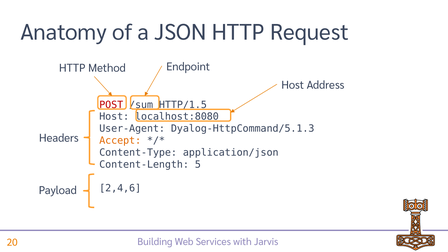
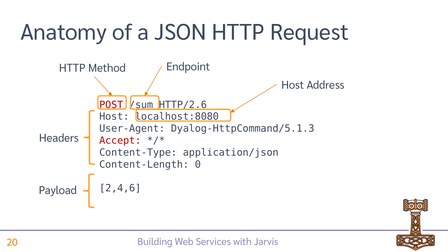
HTTP/1.5: HTTP/1.5 -> HTTP/2.6 (183, 105)
Accept colour: orange -> red (120, 141)
5: 5 -> 0 (198, 164)
